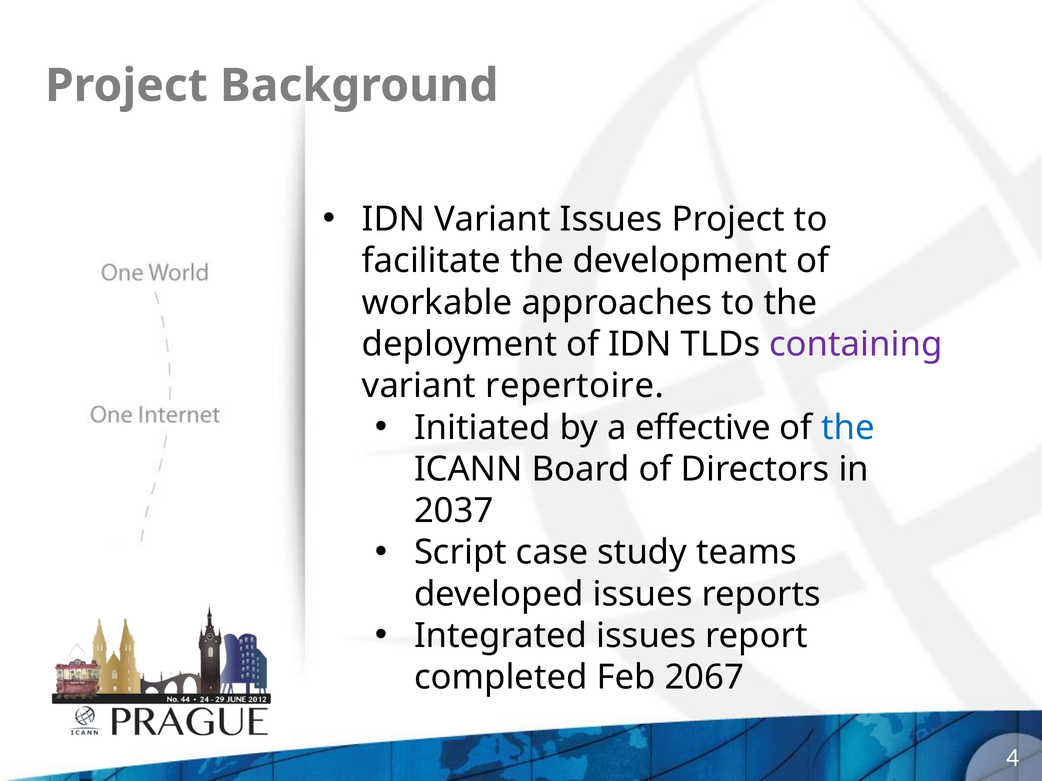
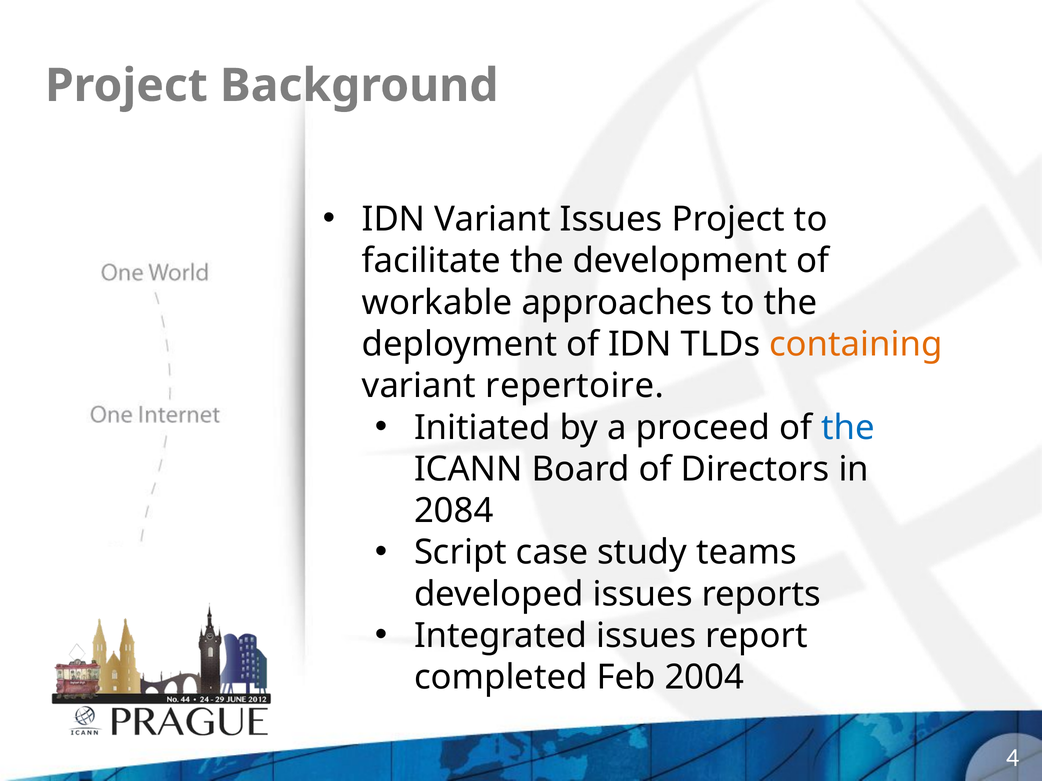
containing colour: purple -> orange (856, 344)
effective: effective -> proceed (703, 428)
2037: 2037 -> 2084 (454, 511)
2067: 2067 -> 2004 (704, 678)
